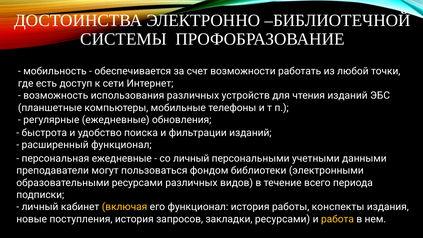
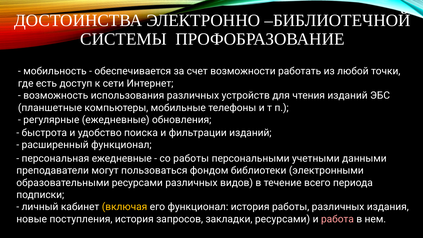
со личный: личный -> работы (191, 158)
работы конспекты: конспекты -> различных (338, 207)
работа colour: yellow -> pink (337, 219)
